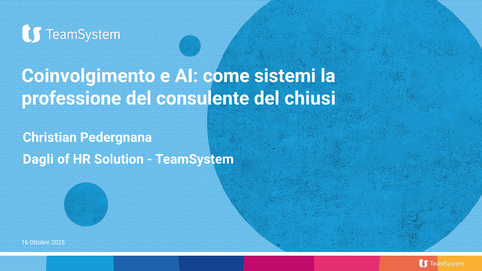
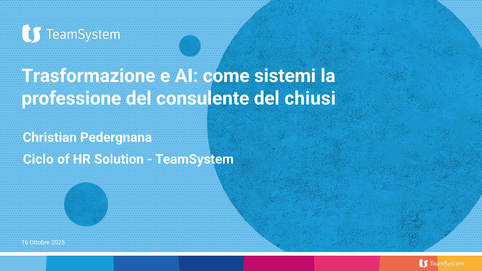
Coinvolgimento: Coinvolgimento -> Trasformazione (88, 76)
Dagli: Dagli -> Ciclo (38, 159)
